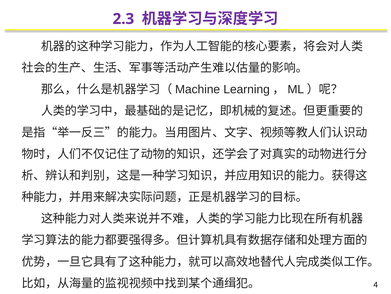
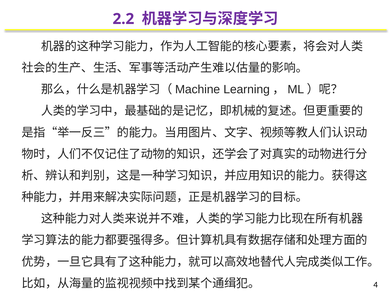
2.3: 2.3 -> 2.2 (123, 19)
